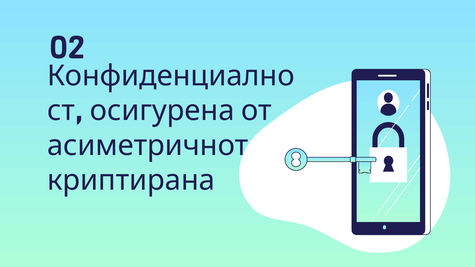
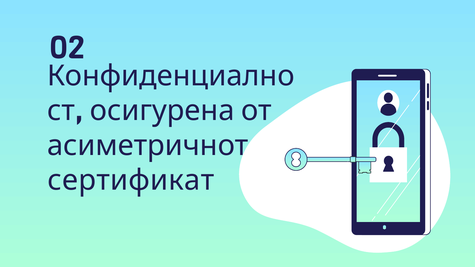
криптирана: криптирана -> сертификат (131, 180)
